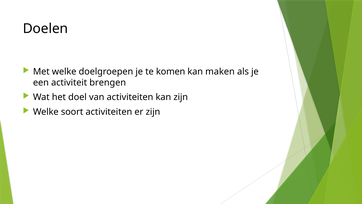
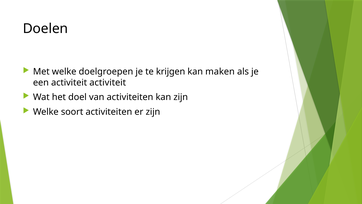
komen: komen -> krijgen (171, 72)
activiteit brengen: brengen -> activiteit (108, 82)
